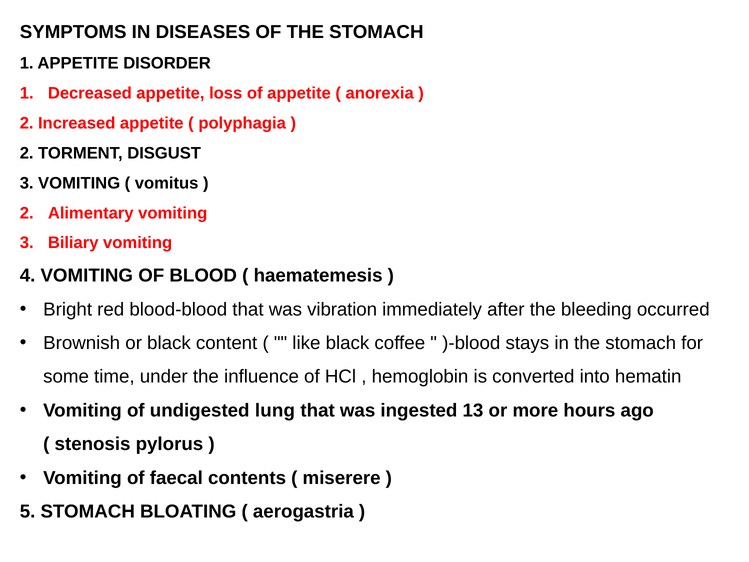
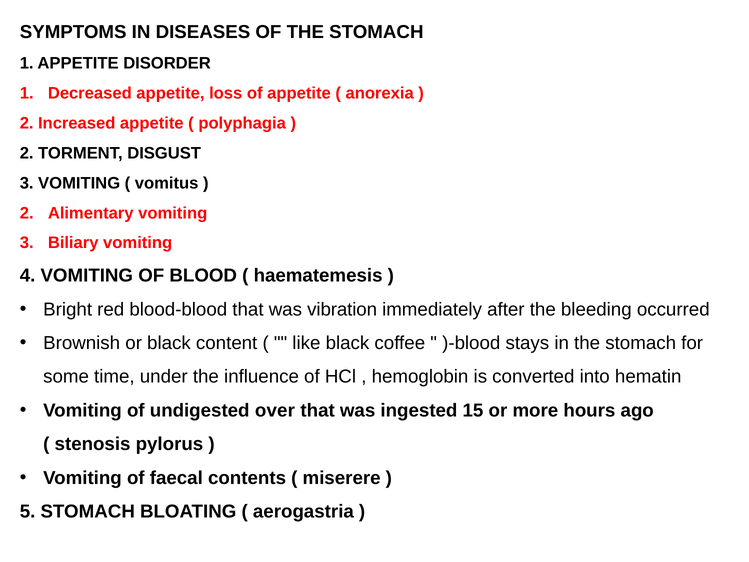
lung: lung -> over (275, 410)
13: 13 -> 15 (473, 410)
